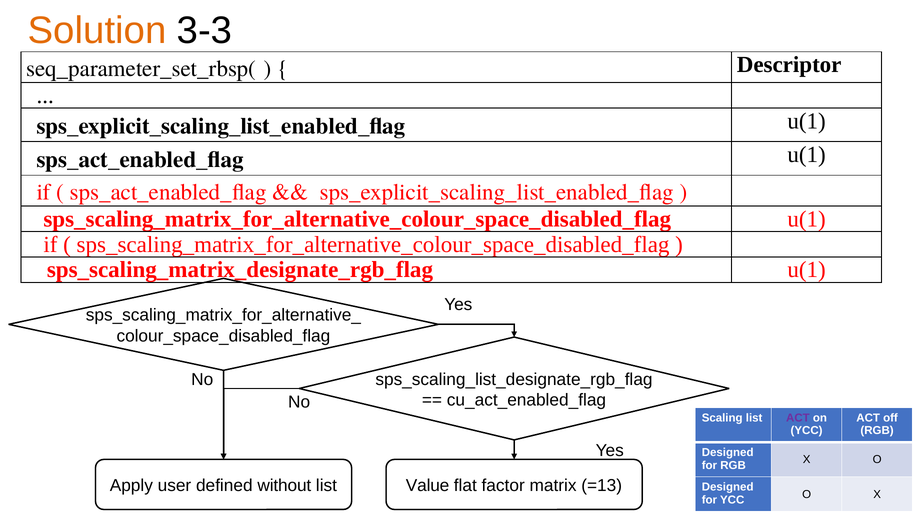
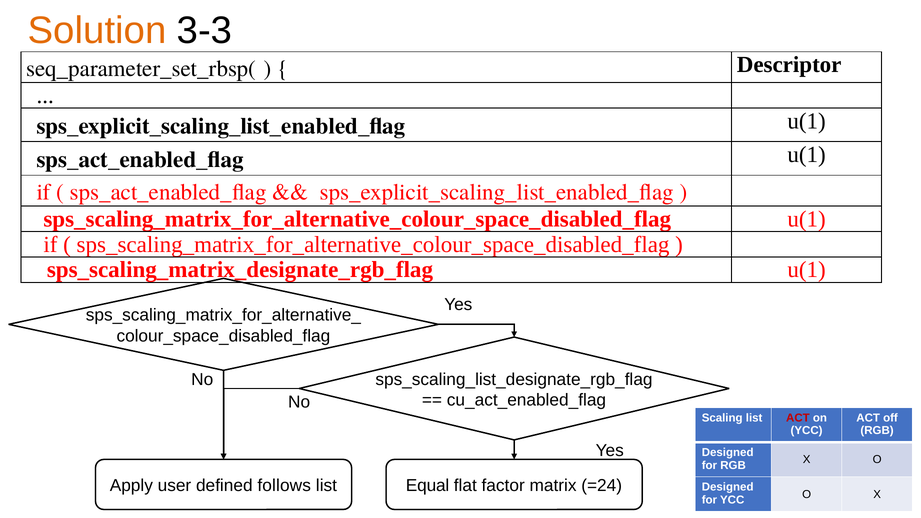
ACT colour: purple -> red (798, 418)
without: without -> follows (284, 486)
Value: Value -> Equal (428, 486)
=13: =13 -> =24 (602, 486)
